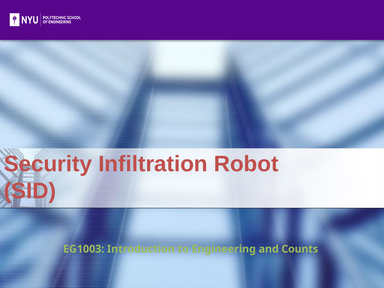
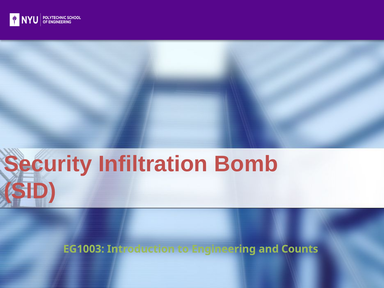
Robot: Robot -> Bomb (246, 164)
